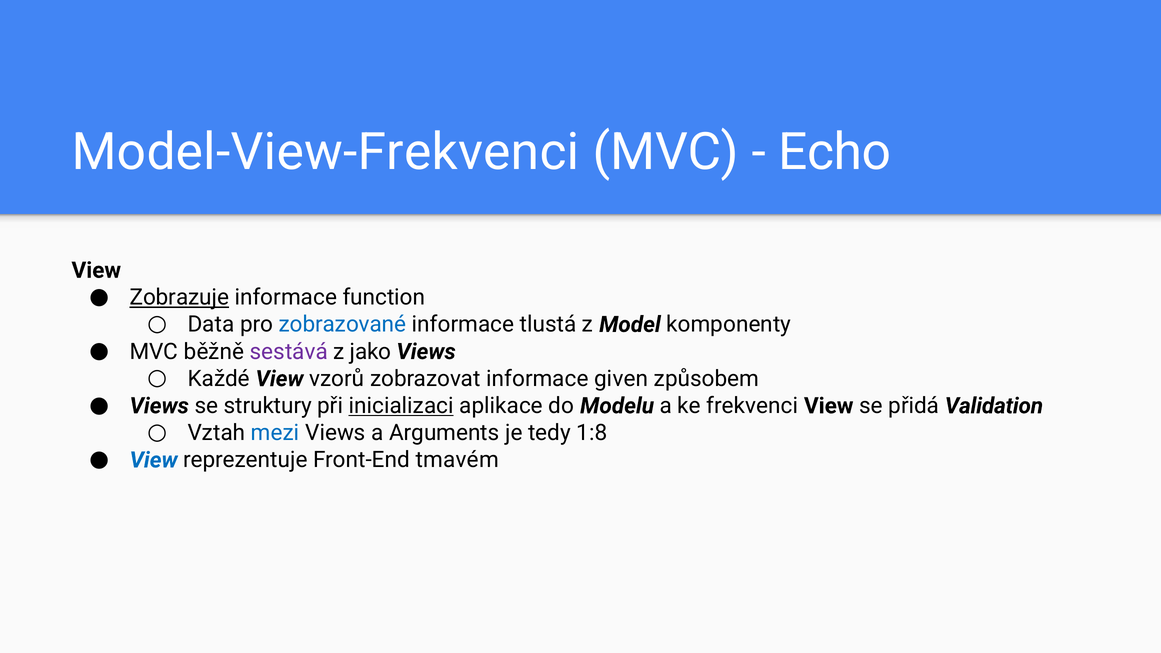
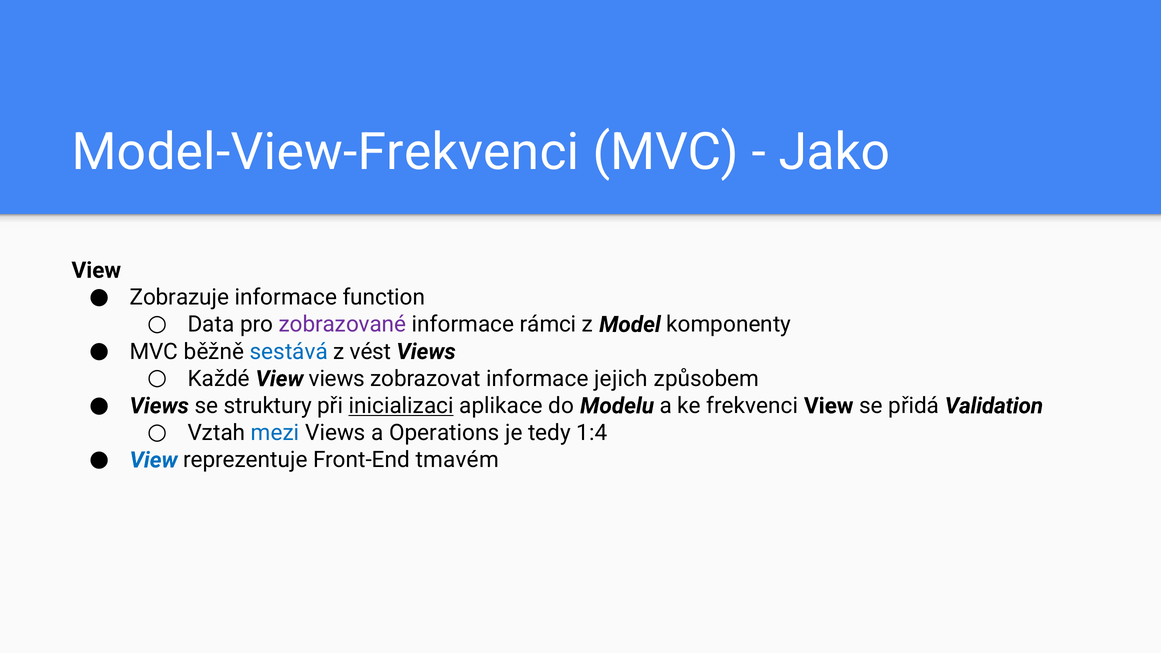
Echo: Echo -> Jako (834, 152)
Zobrazuje underline: present -> none (179, 297)
zobrazované colour: blue -> purple (342, 325)
tlustá: tlustá -> rámci (548, 325)
sestává colour: purple -> blue (289, 352)
jako: jako -> vést (370, 352)
View vzorů: vzorů -> views (337, 379)
given: given -> jejich (621, 379)
Arguments: Arguments -> Operations (444, 433)
1:8: 1:8 -> 1:4 (592, 433)
